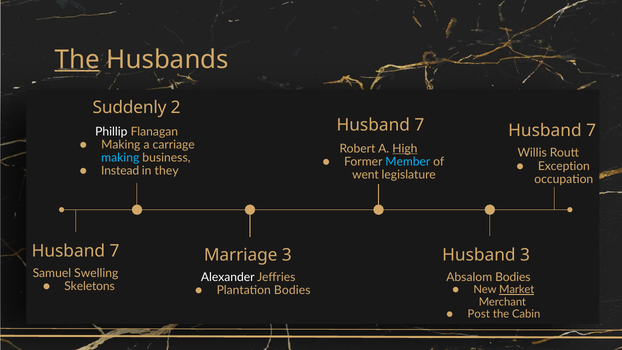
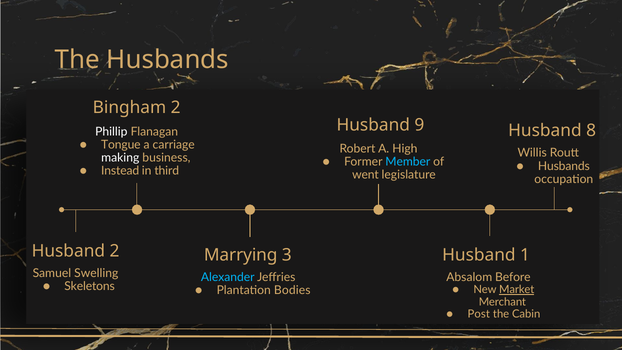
The underline: present -> none (77, 60)
Suddenly: Suddenly -> Bingham (129, 107)
7: 7 -> 9 (419, 125)
7: 7 -> 8 (591, 130)
Making: Making -> Tongue (121, 145)
High underline: present -> none (405, 148)
making colour: light blue -> white (120, 158)
Exception: Exception -> Husbands (564, 166)
they: they -> third (167, 171)
7: 7 -> 2 (115, 251)
Marriage: Marriage -> Marrying (241, 255)
Husband 3: 3 -> 1 (525, 255)
Alexander colour: white -> light blue (228, 277)
Absalom Bodies: Bodies -> Before (513, 277)
